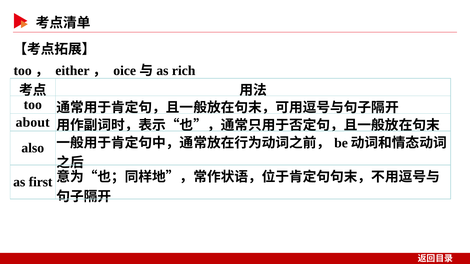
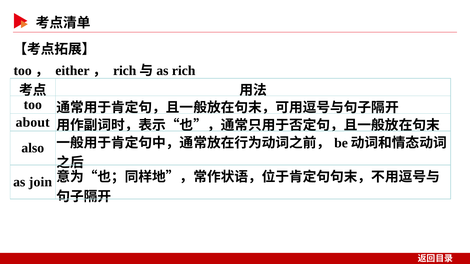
oice: oice -> rich (125, 71)
first: first -> join (40, 182)
